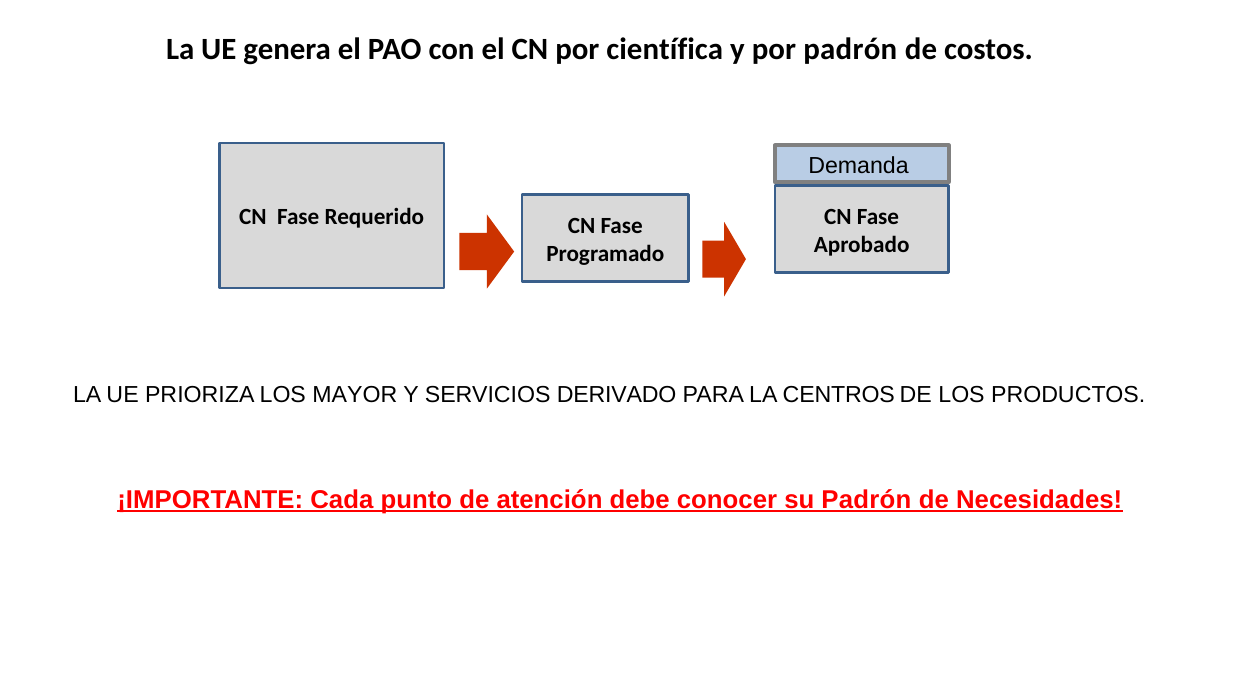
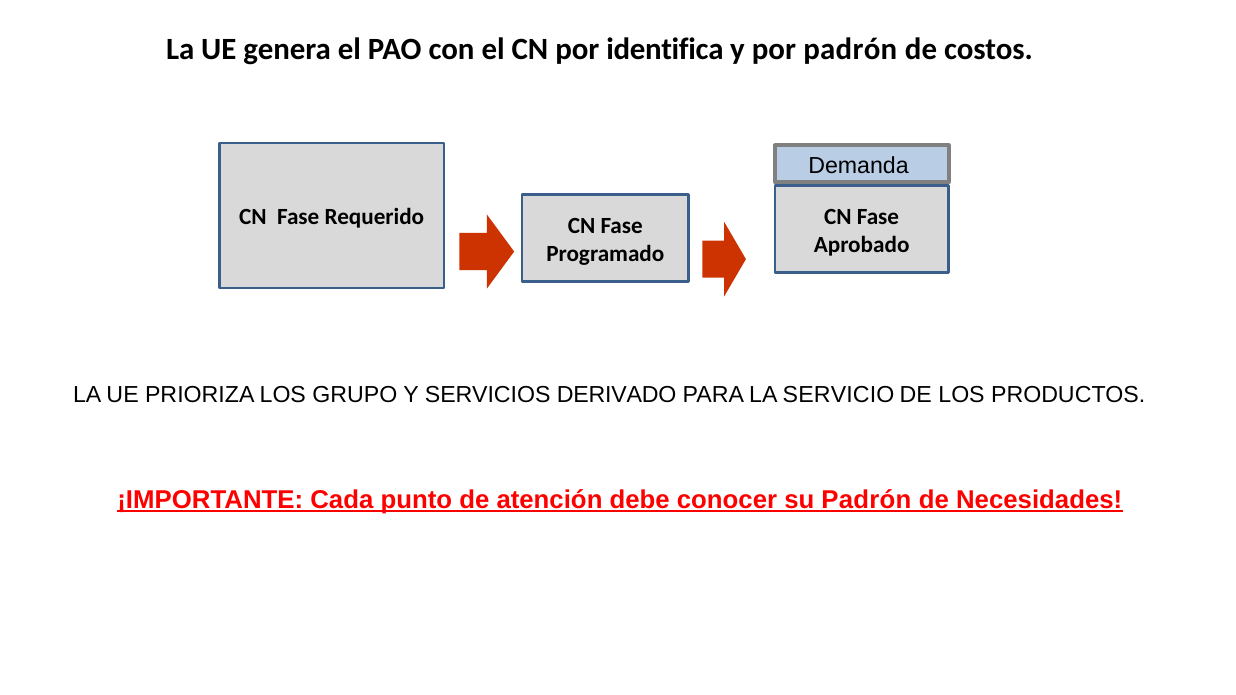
científica: científica -> identifica (665, 50)
MAYOR: MAYOR -> GRUPO (355, 395)
CENTROS: CENTROS -> SERVICIO (839, 395)
